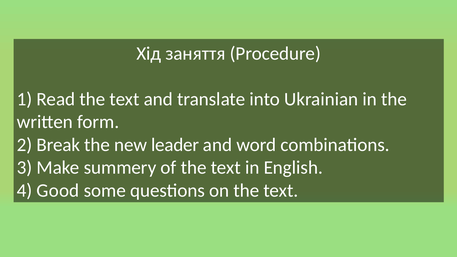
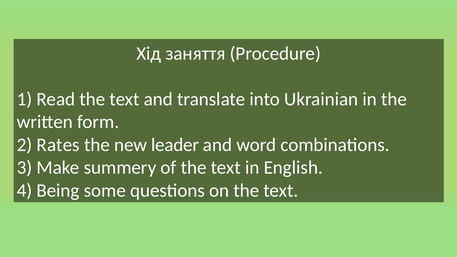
Break: Break -> Rates (58, 145)
Good: Good -> Being (58, 191)
